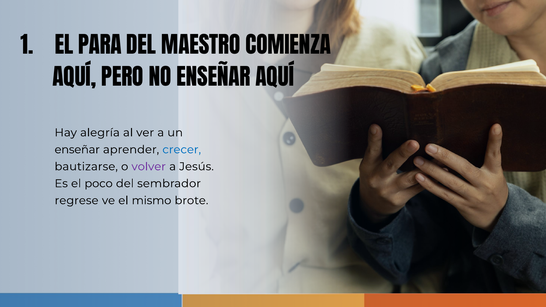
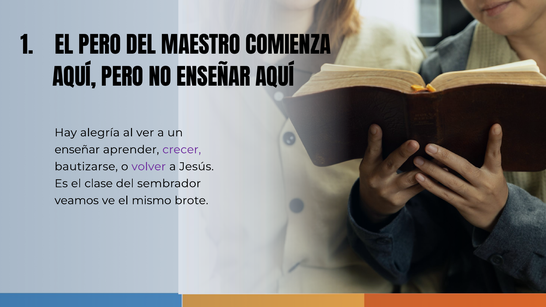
EL PARA: PARA -> PERO (100, 46)
crecer colour: blue -> purple (182, 150)
poco: poco -> clase (99, 184)
regrese: regrese -> veamos (77, 201)
